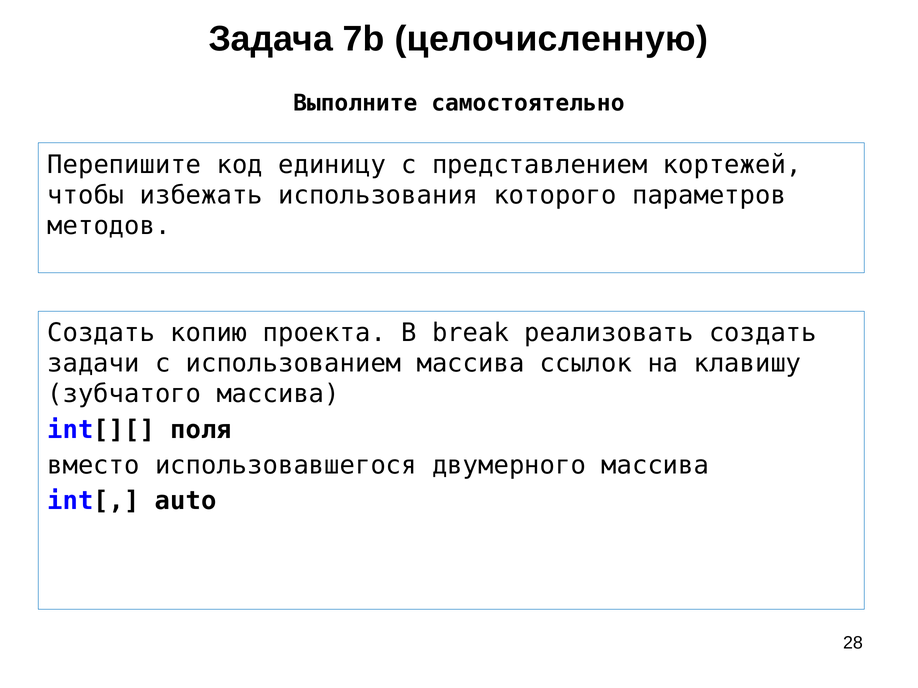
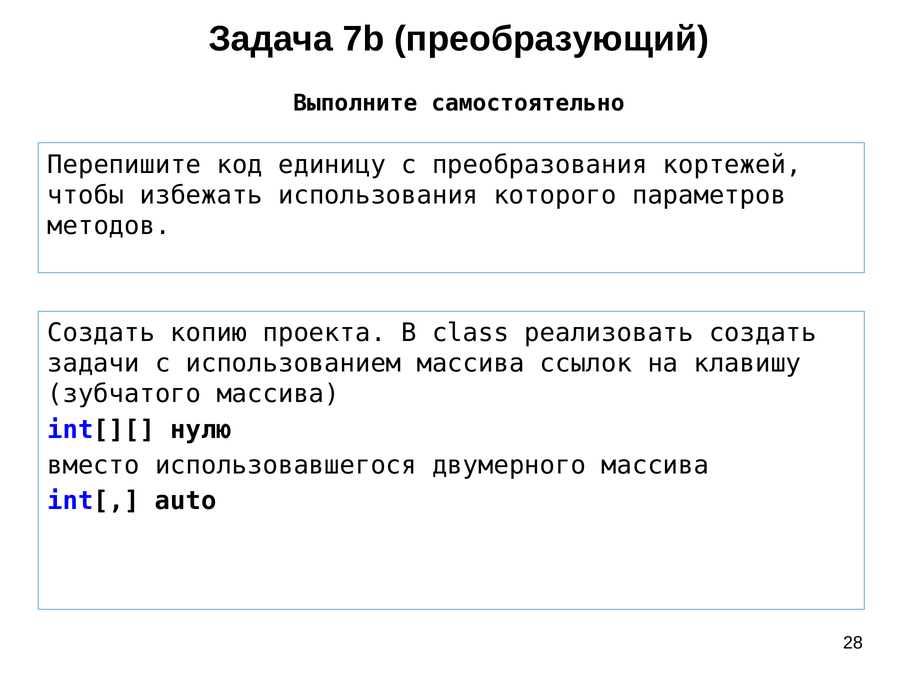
целочисленную: целочисленную -> преобразующий (551, 39)
представлением: представлением -> преобразования (540, 165)
break: break -> class (470, 333)
поля: поля -> нулю (201, 430)
